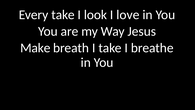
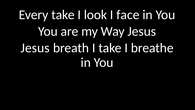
love: love -> face (128, 15)
Make: Make -> Jesus (35, 48)
